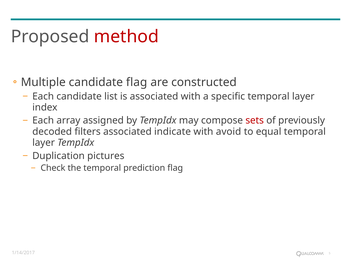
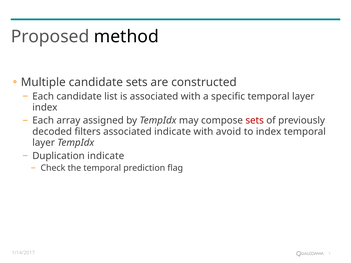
method colour: red -> black (126, 37)
candidate flag: flag -> sets (137, 82)
to equal: equal -> index (269, 132)
Duplication pictures: pictures -> indicate (106, 156)
